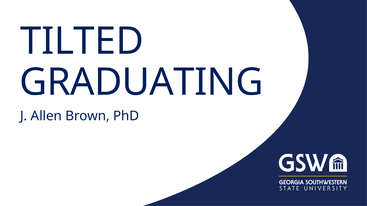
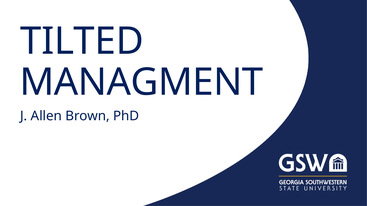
GRADUATING: GRADUATING -> MANAGMENT (141, 83)
